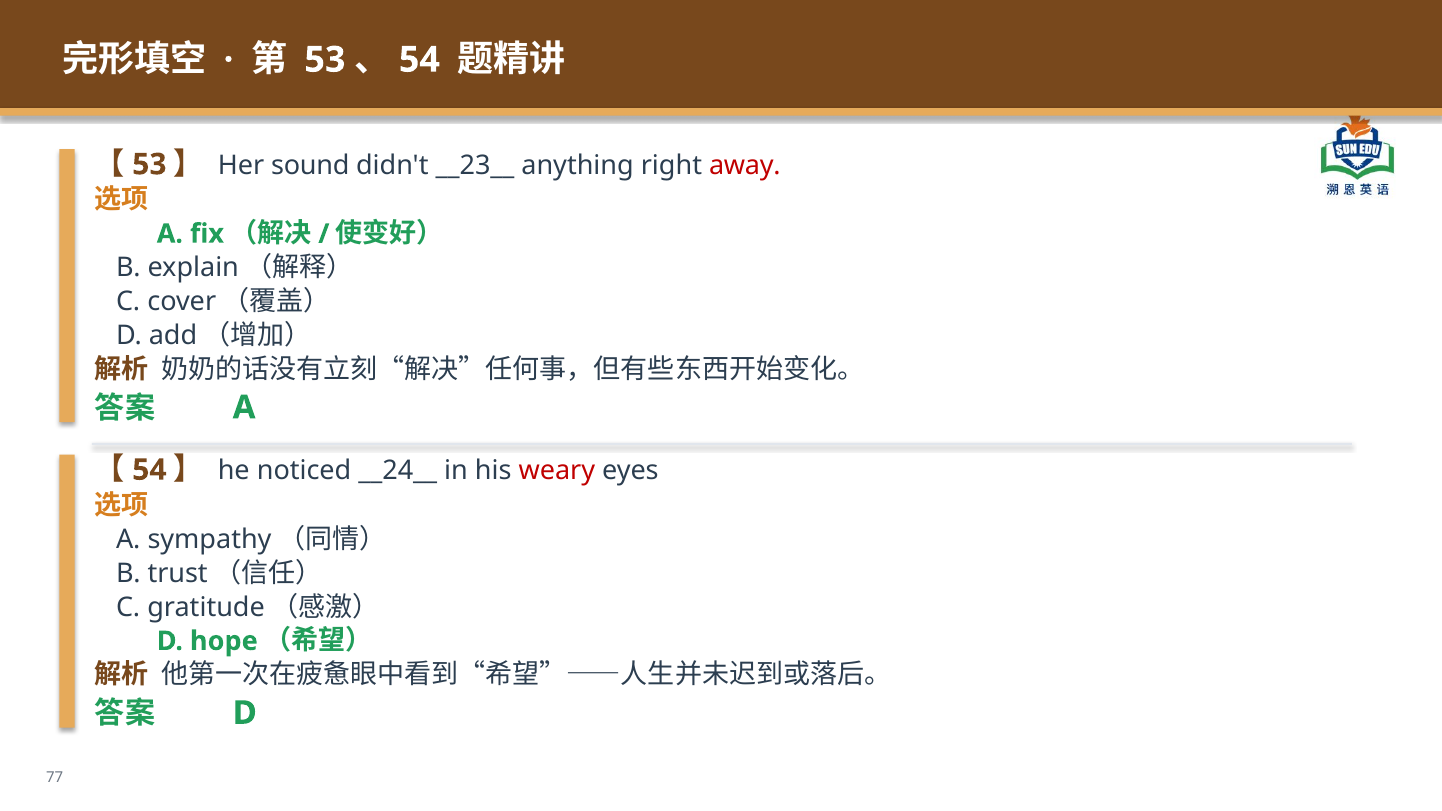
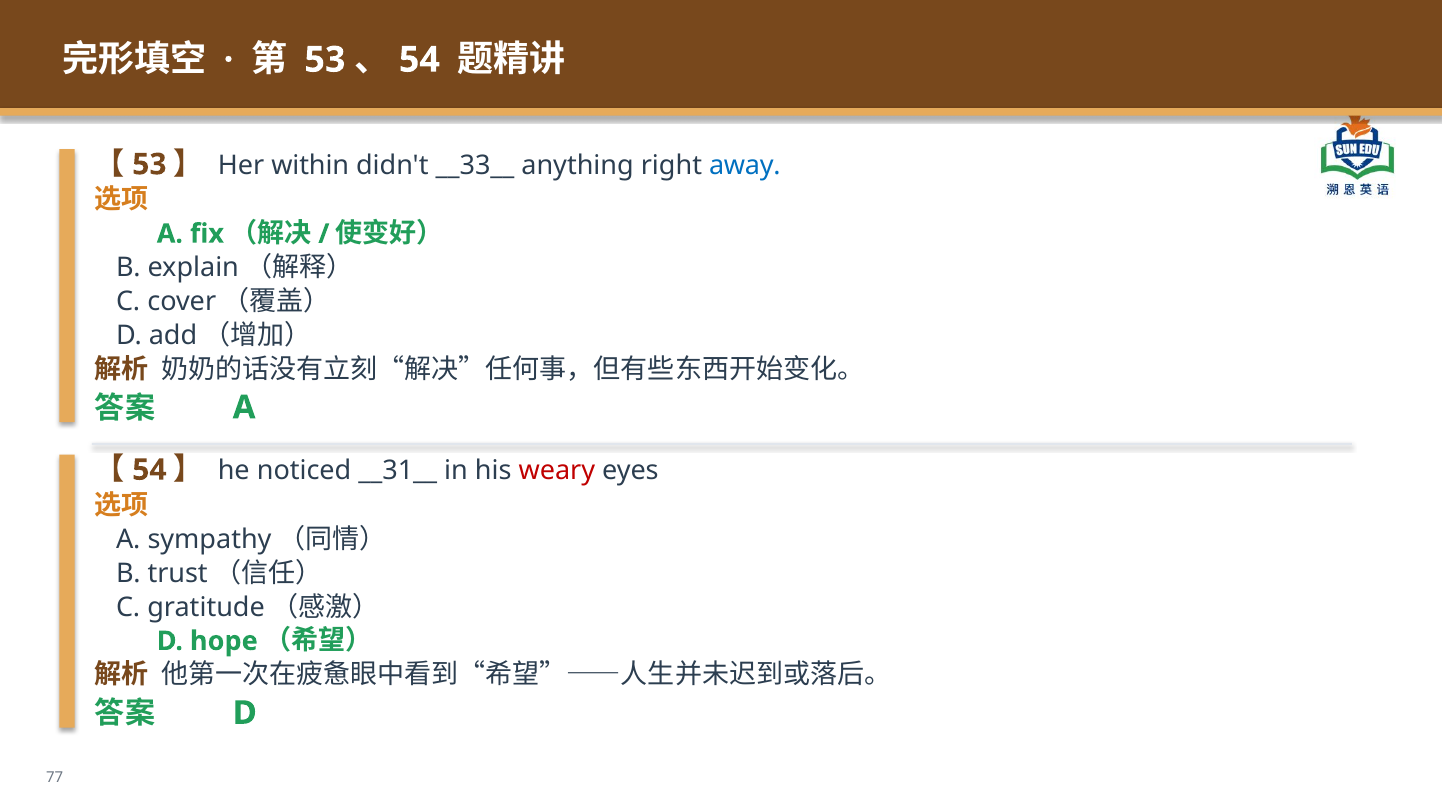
sound: sound -> within (310, 165)
__23__: __23__ -> __33__ (475, 165)
away colour: red -> blue (745, 165)
__24__: __24__ -> __31__ (398, 471)
